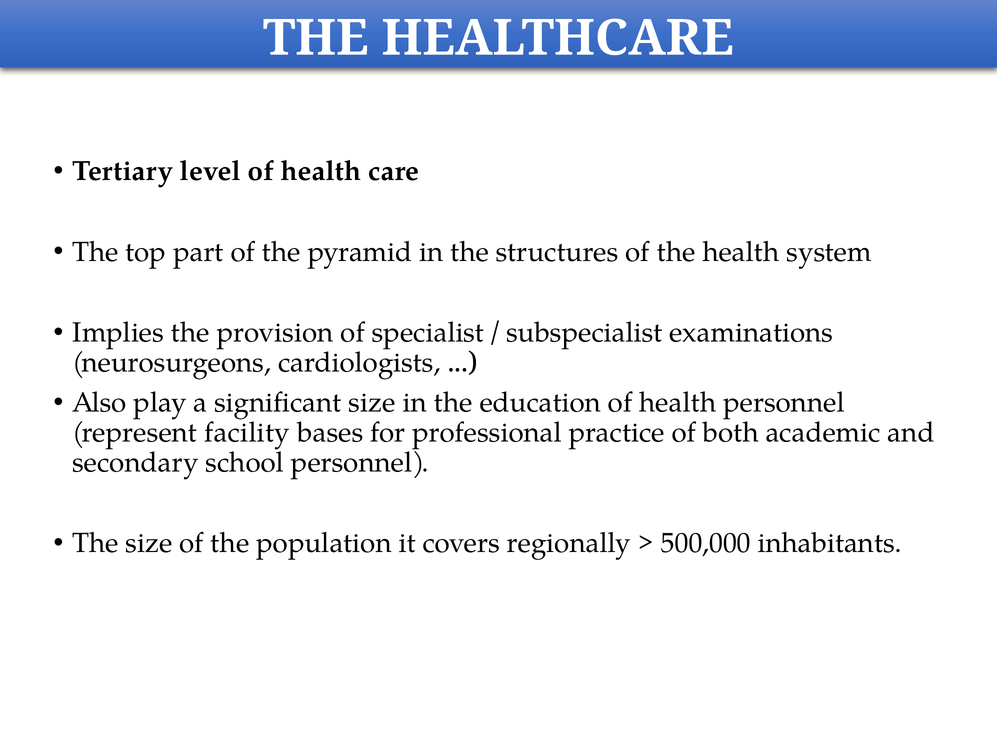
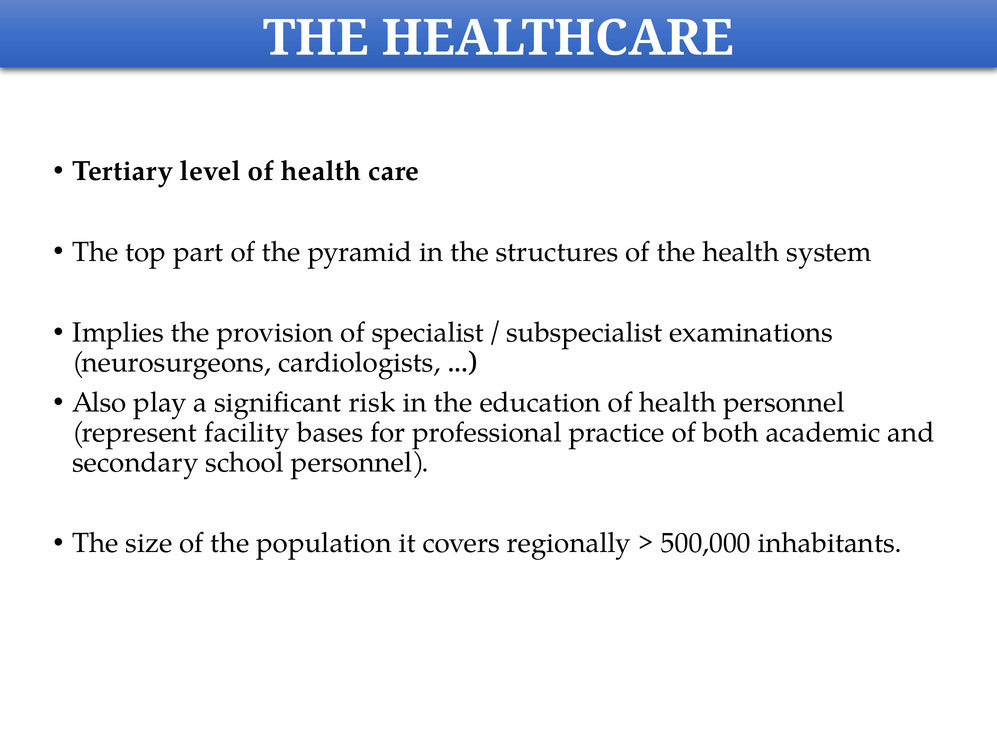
significant size: size -> risk (372, 403)
